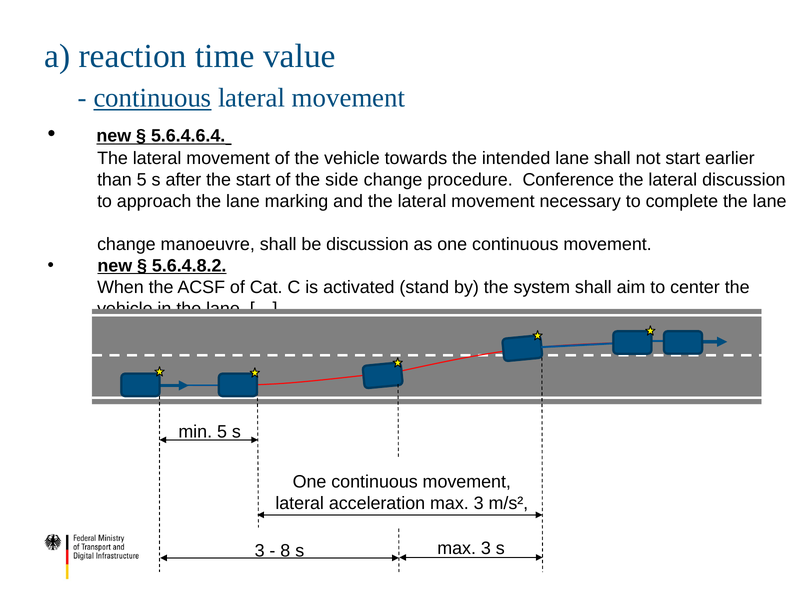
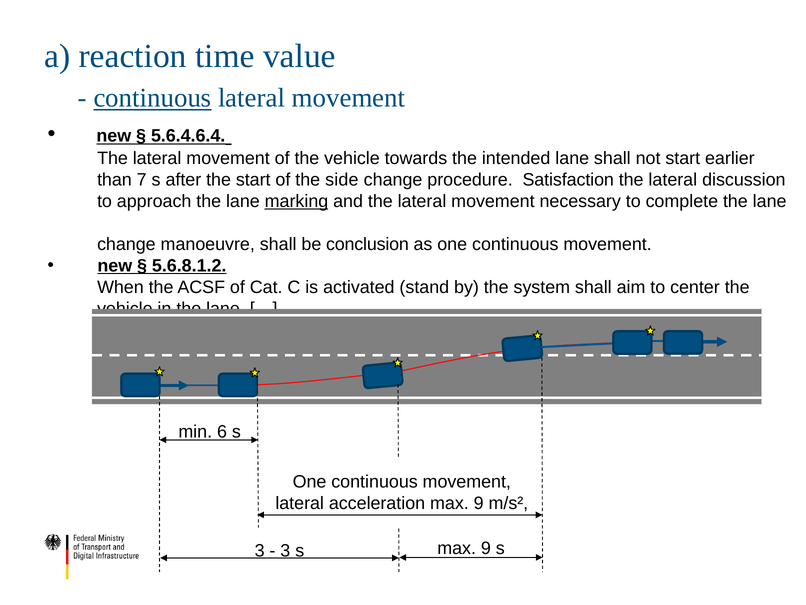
than 5: 5 -> 7 (142, 180)
Conference: Conference -> Satisfaction (568, 180)
marking underline: none -> present (297, 201)
be discussion: discussion -> conclusion (367, 244)
5.6.4.8.2: 5.6.4.8.2 -> 5.6.8.1.2 (189, 266)
min 5: 5 -> 6 (222, 431)
acceleration max 3: 3 -> 9 (479, 503)
3: 3 -> 9 (486, 548)
8: 8 -> 3 (285, 550)
